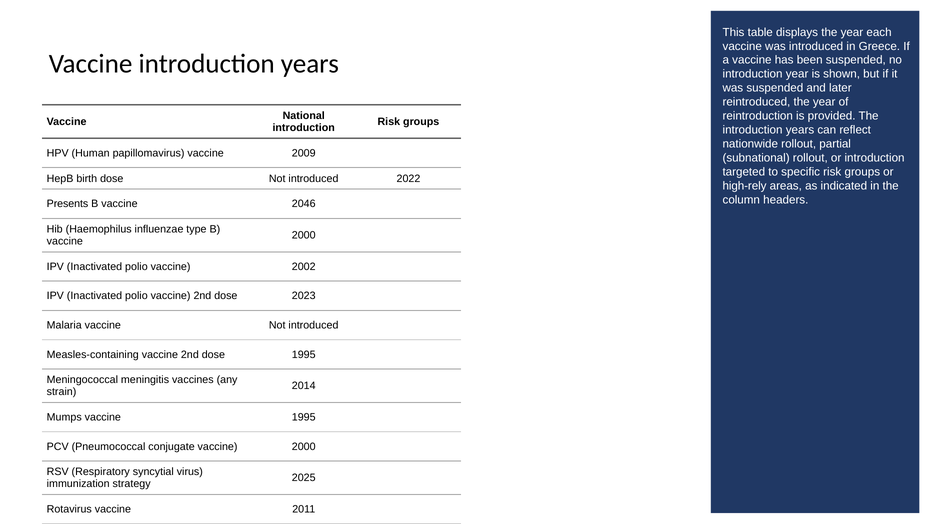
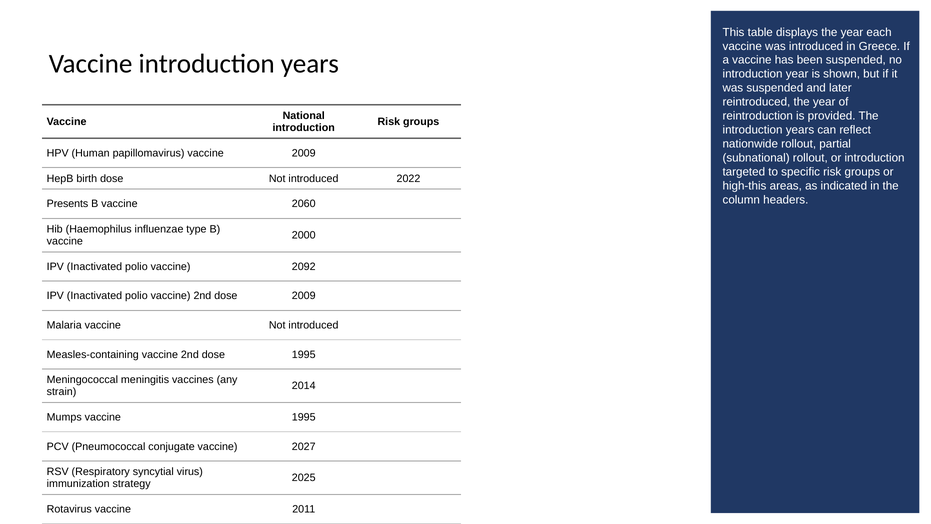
high-rely: high-rely -> high-this (744, 186)
2046: 2046 -> 2060 (304, 204)
2002: 2002 -> 2092 (304, 267)
dose 2023: 2023 -> 2009 (304, 296)
conjugate vaccine 2000: 2000 -> 2027 (304, 446)
